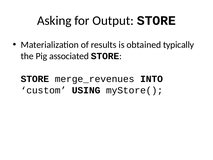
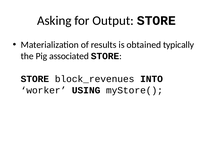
merge_revenues: merge_revenues -> block_revenues (95, 79)
custom: custom -> worker (44, 90)
